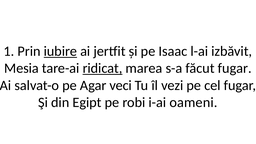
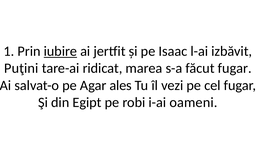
Mesia: Mesia -> Puţini (21, 68)
ridicat underline: present -> none (103, 68)
veci: veci -> ales (121, 85)
